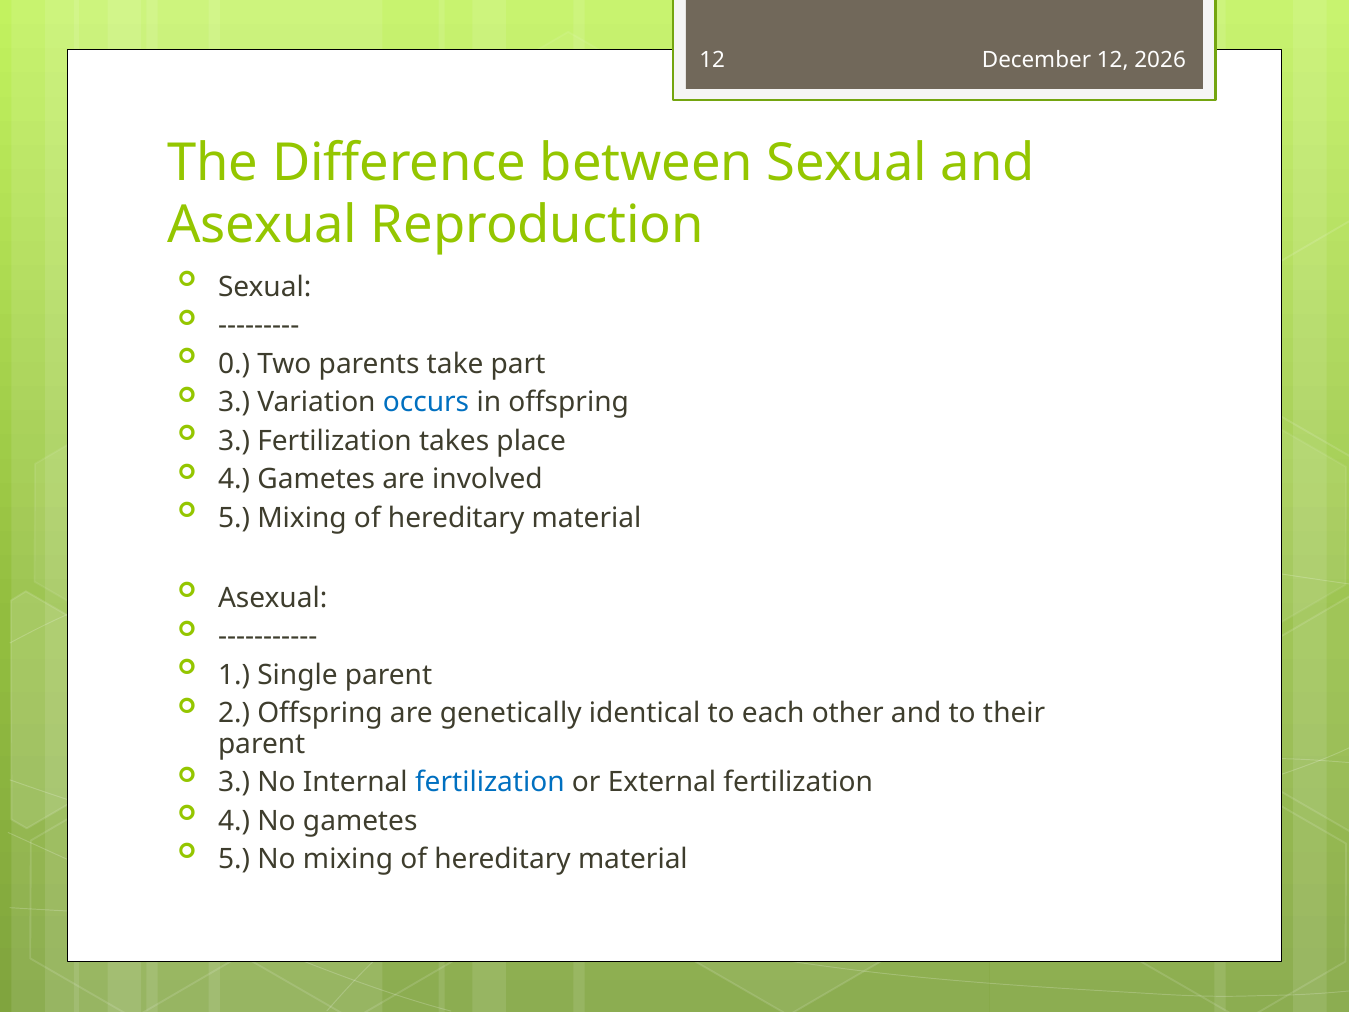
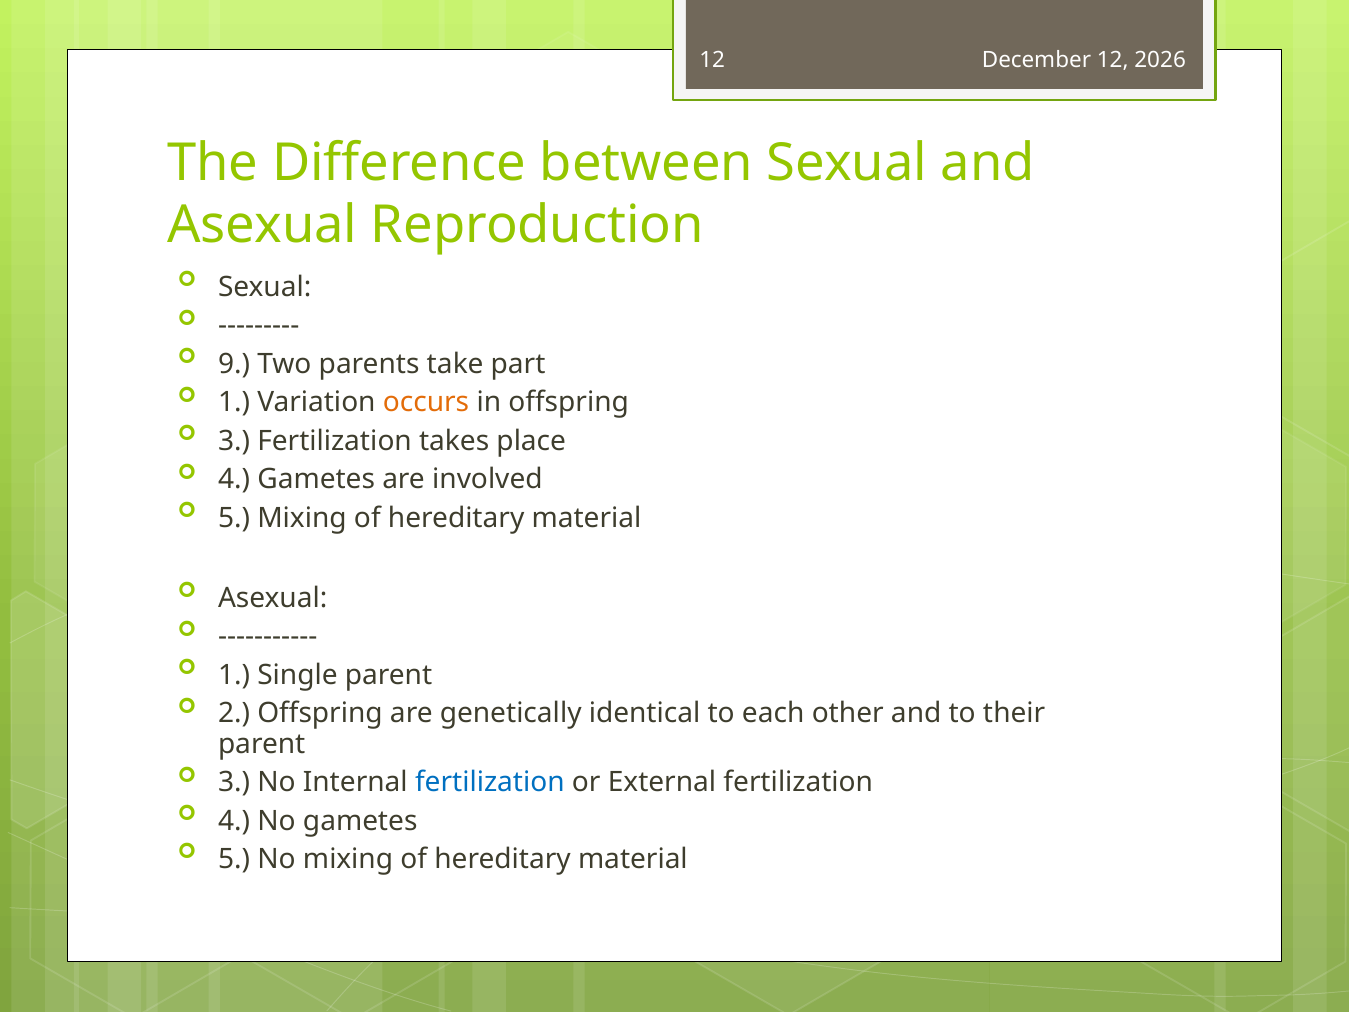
0: 0 -> 9 (234, 364)
3: 3 -> 1 (234, 402)
occurs colour: blue -> orange (426, 402)
